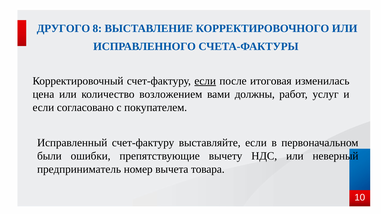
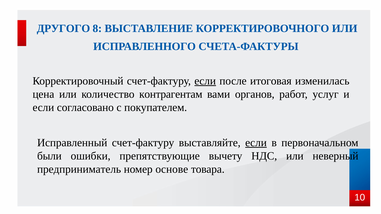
возложением: возложением -> контрагентам (171, 94)
должны: должны -> органов (255, 94)
если underline: none -> present (256, 143)
вычета: вычета -> основе (172, 170)
